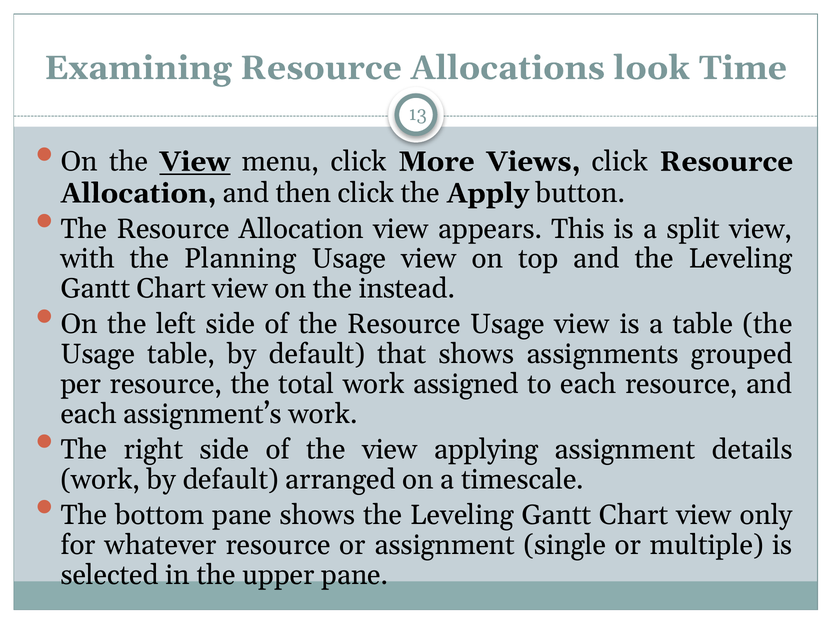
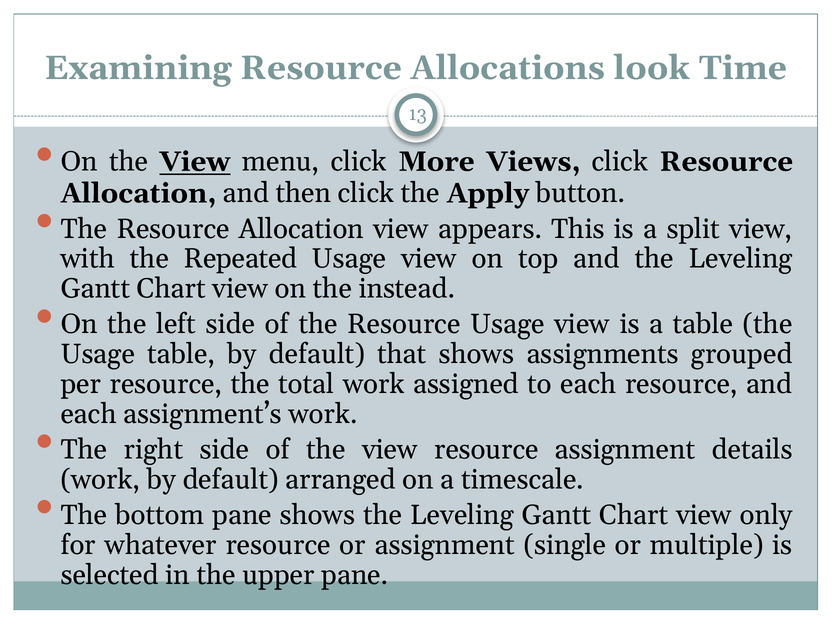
Planning: Planning -> Repeated (241, 259)
view applying: applying -> resource (486, 450)
